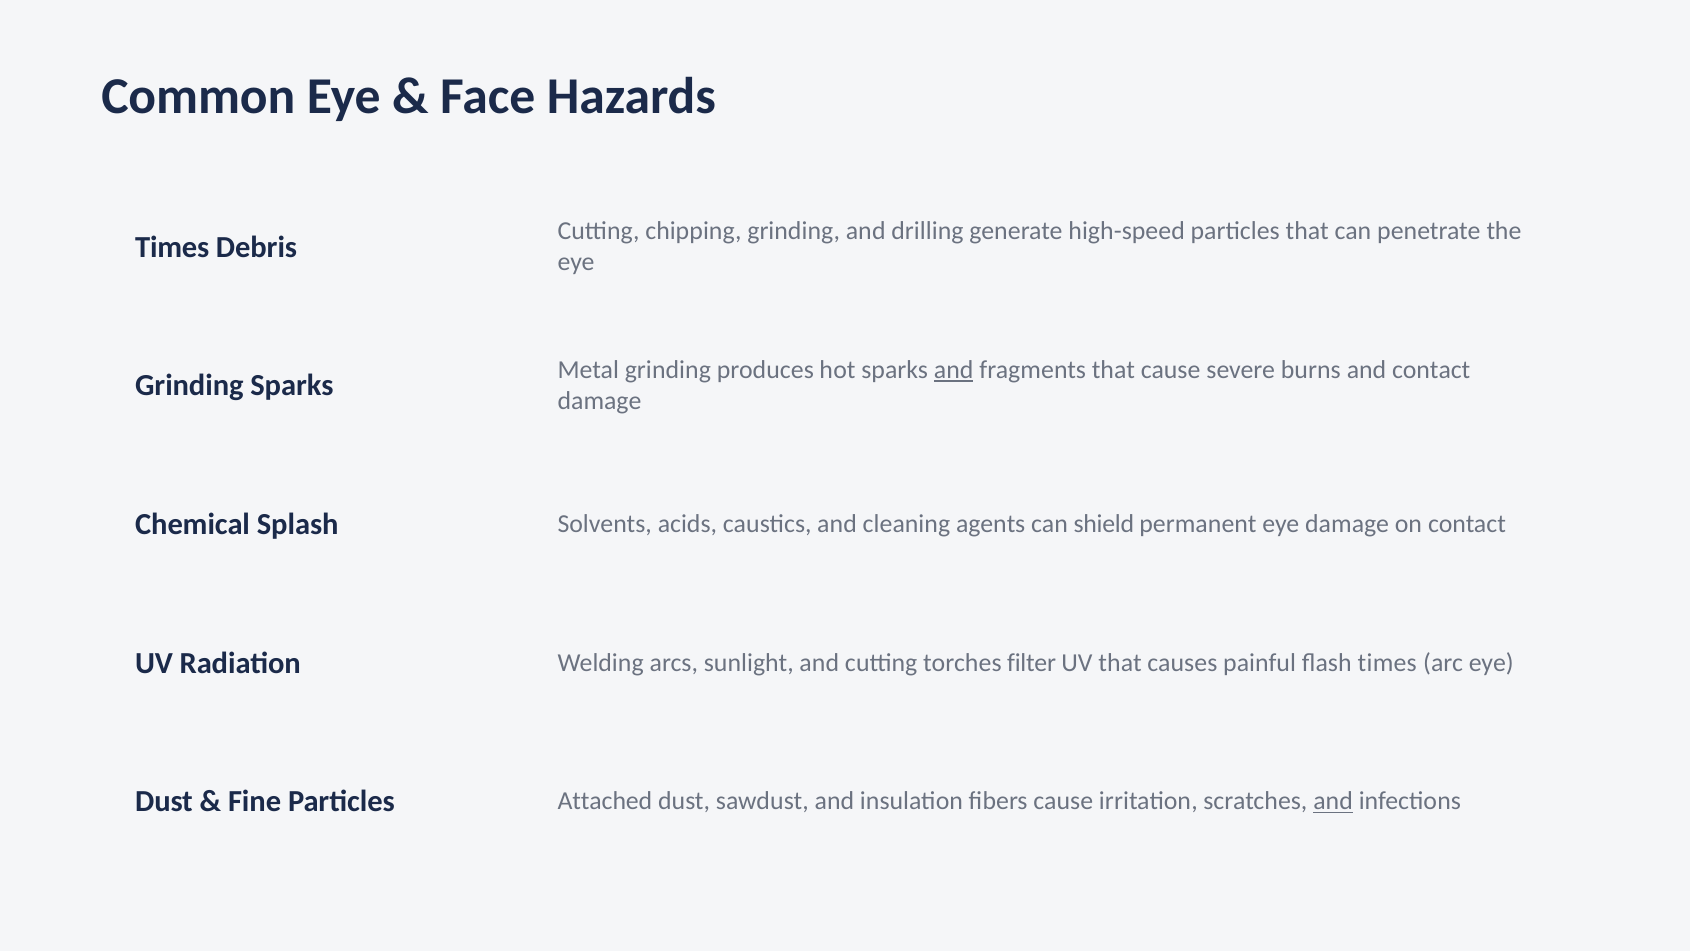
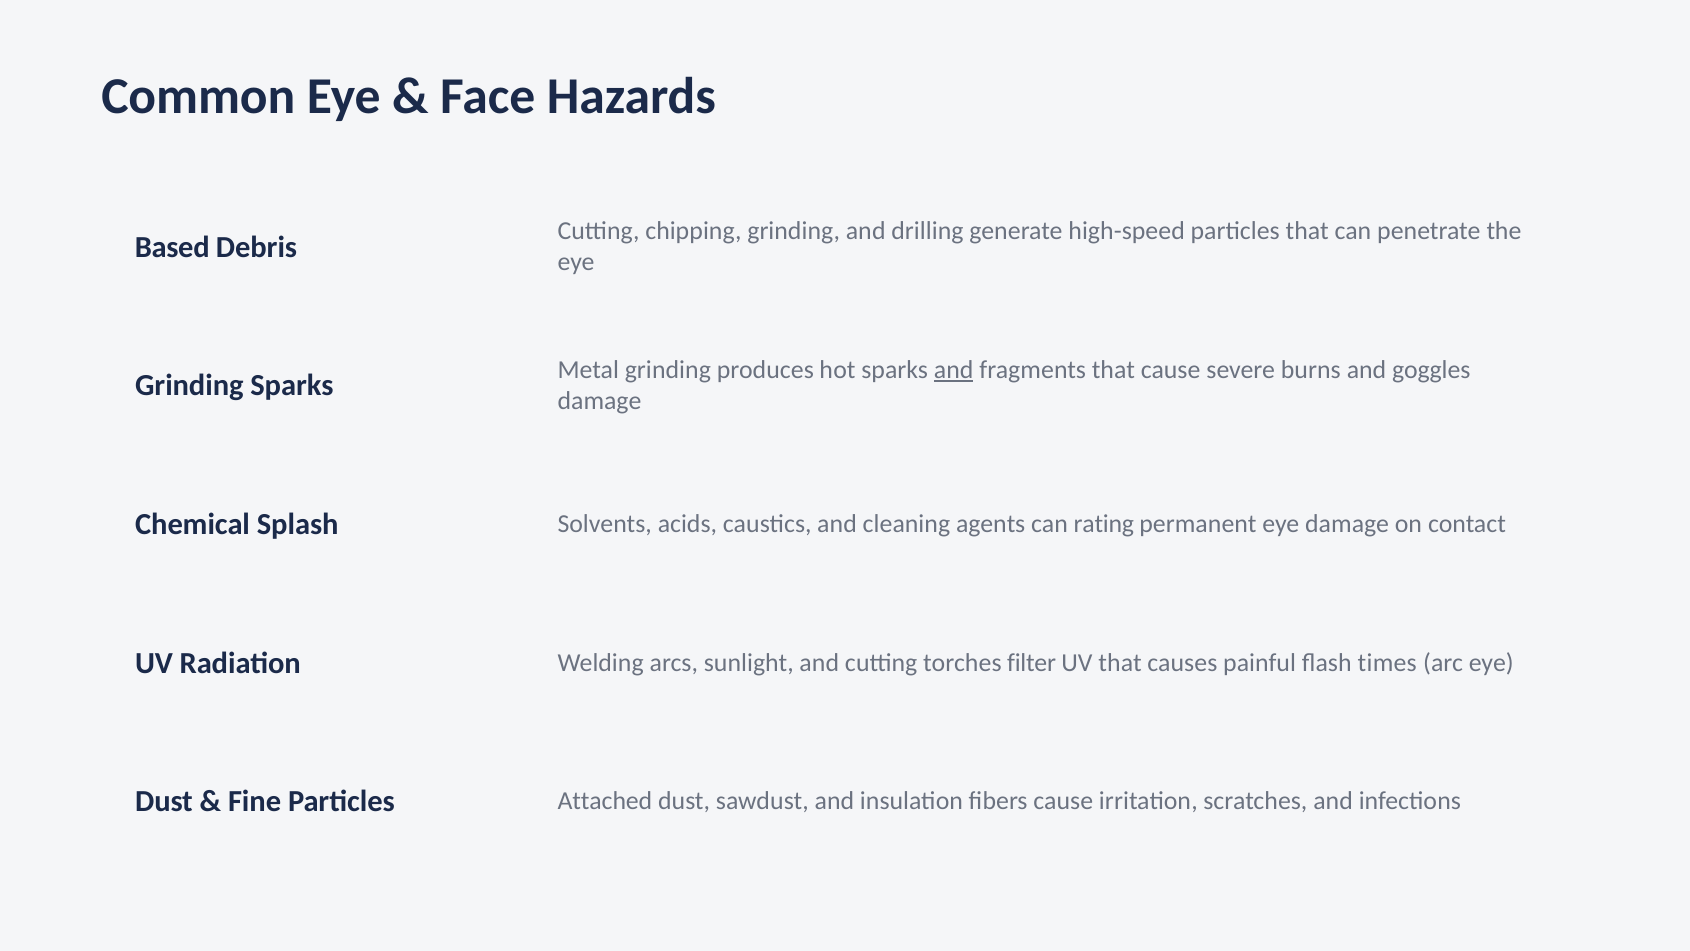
Times: Times -> Based (172, 247)
and contact: contact -> goggles (1431, 370)
shield: shield -> rating (1104, 524)
and underline: present -> none (1333, 801)
